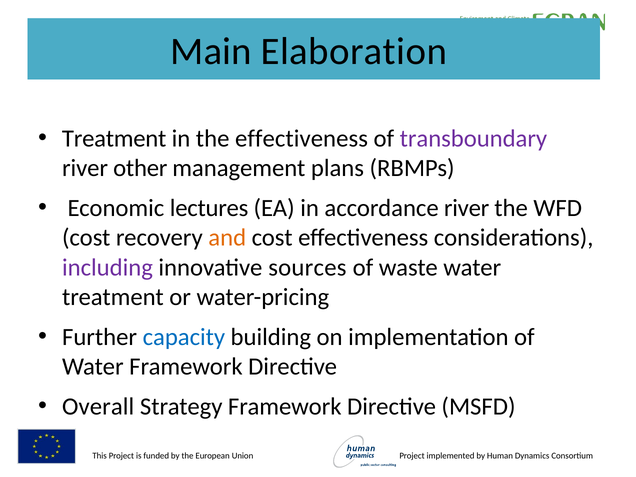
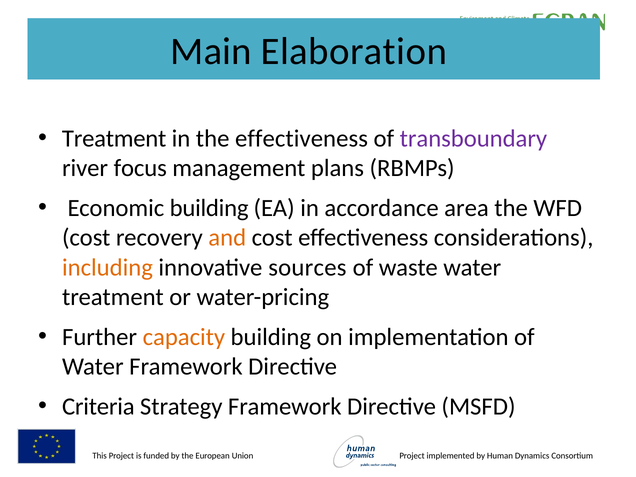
other: other -> focus (140, 168)
Economic lectures: lectures -> building (209, 208)
accordance river: river -> area (467, 208)
including colour: purple -> orange (107, 267)
capacity colour: blue -> orange (184, 337)
Overall: Overall -> Criteria (98, 406)
